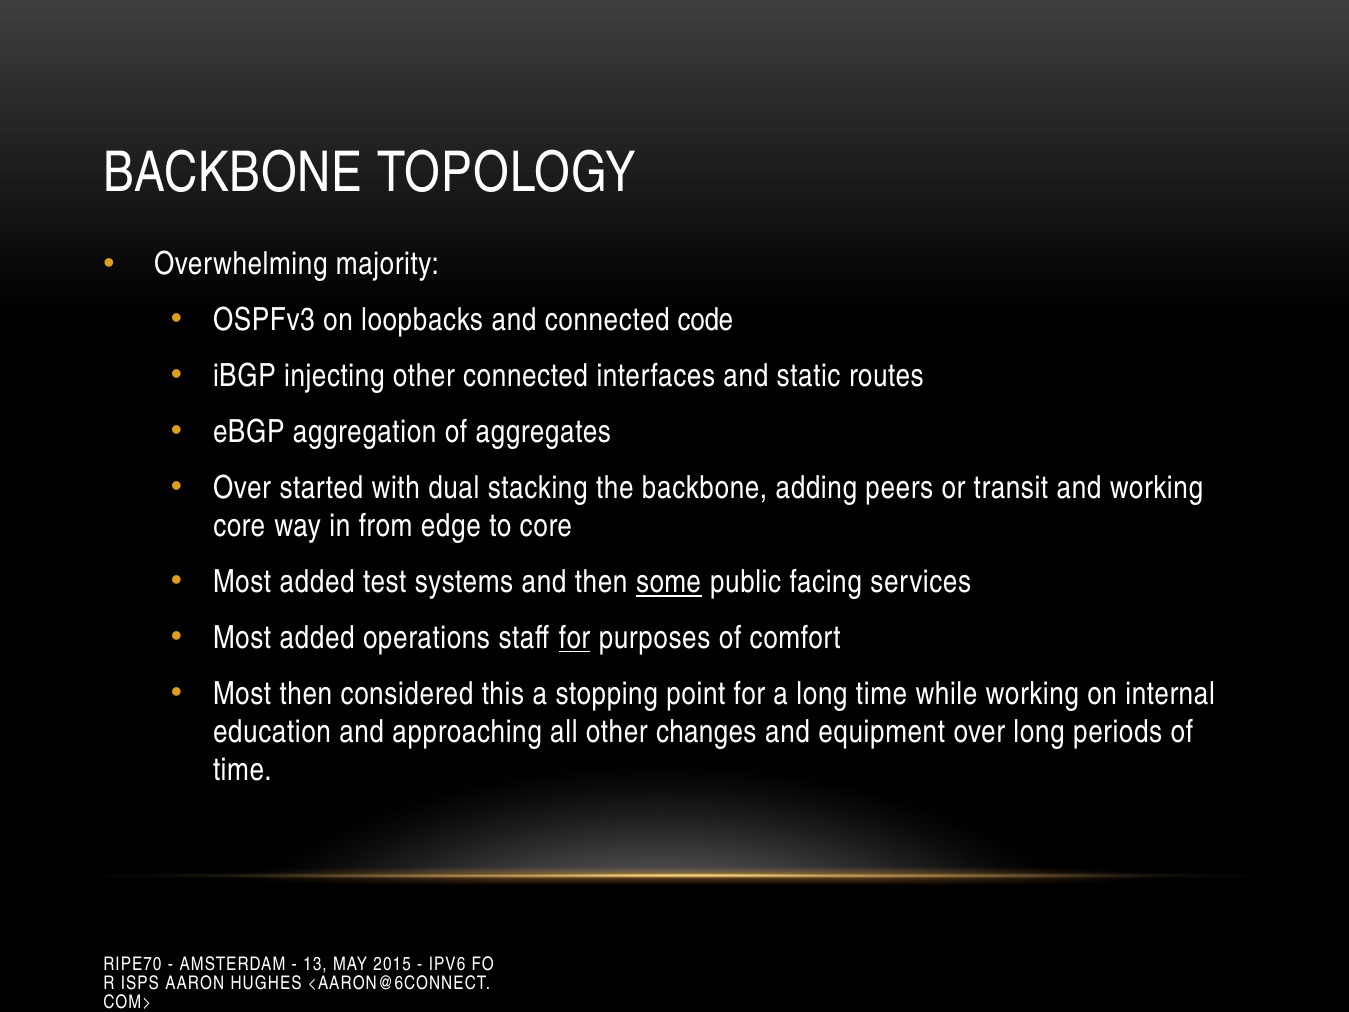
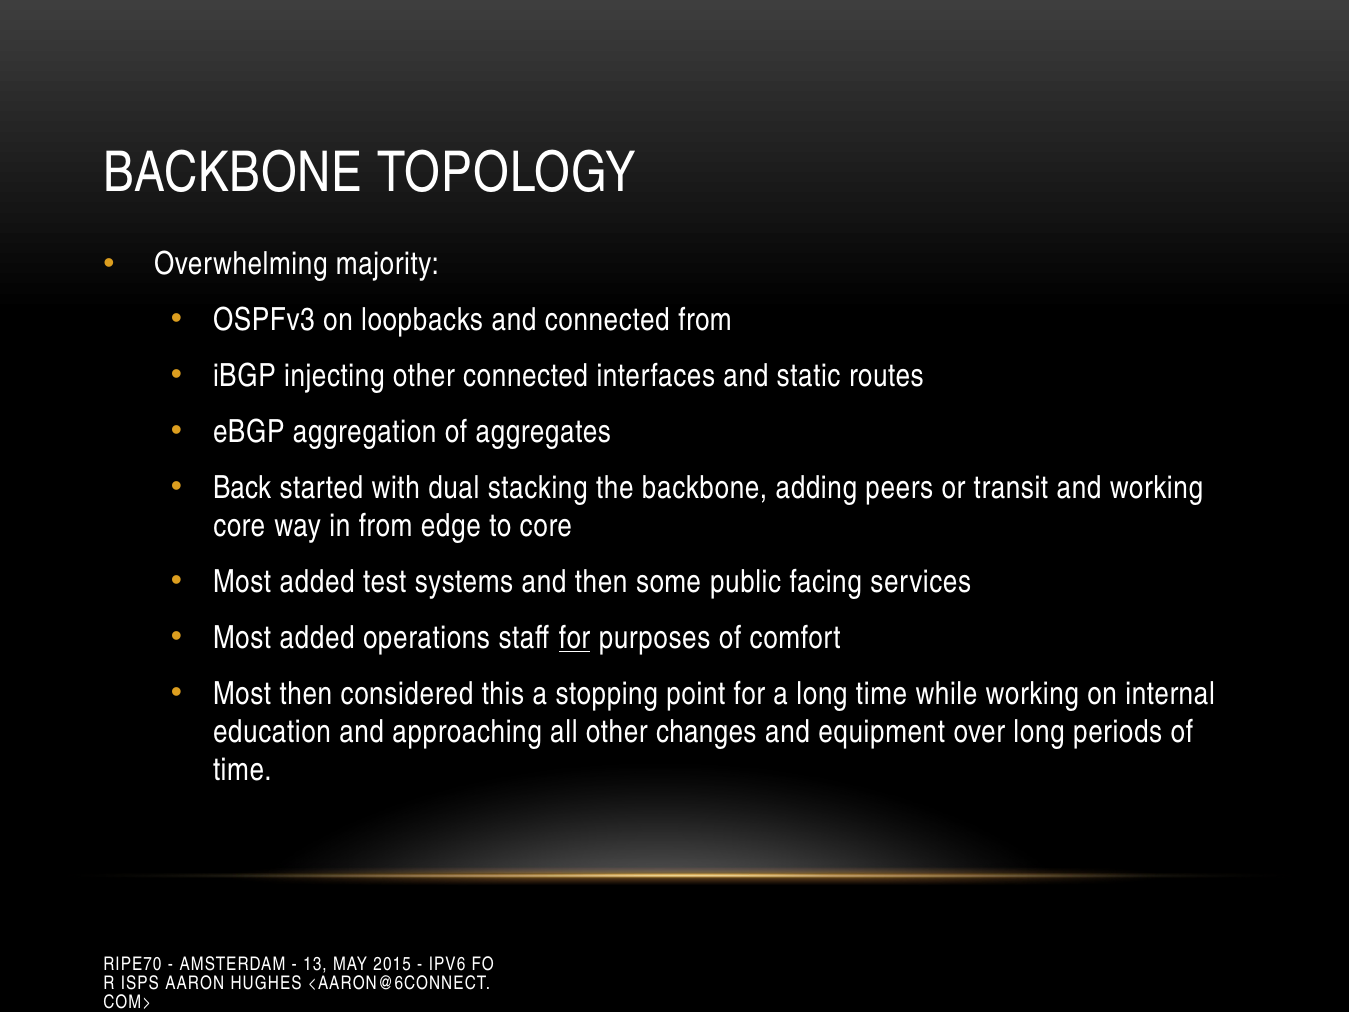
connected code: code -> from (705, 320)
Over: Over -> Back (242, 488)
some underline: present -> none (669, 582)
